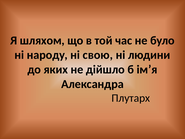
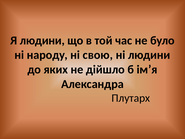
Я шляхом: шляхом -> людини (42, 40)
